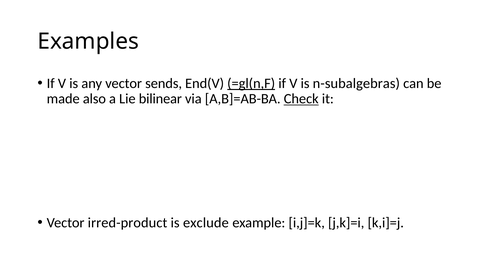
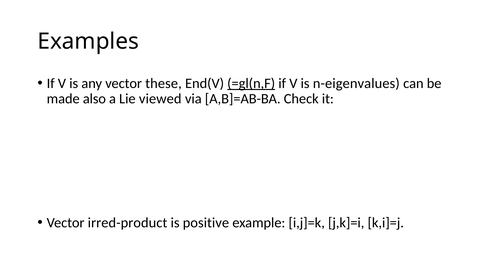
sends: sends -> these (164, 83)
n-subalgebras: n-subalgebras -> n-eigenvalues (356, 83)
bilinear: bilinear -> viewed (160, 99)
Check underline: present -> none (301, 99)
exclude: exclude -> positive (206, 222)
